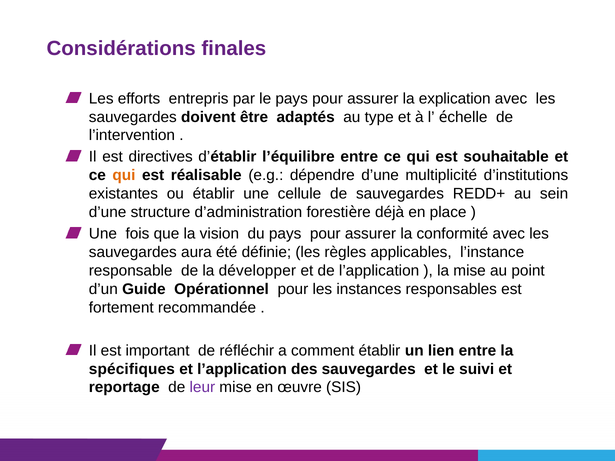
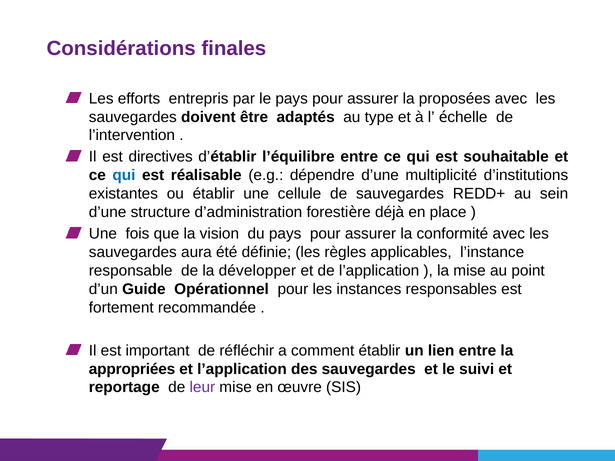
explication: explication -> proposées (455, 99)
qui colour: orange -> blue (124, 175)
spécifiques: spécifiques -> appropriées (132, 369)
